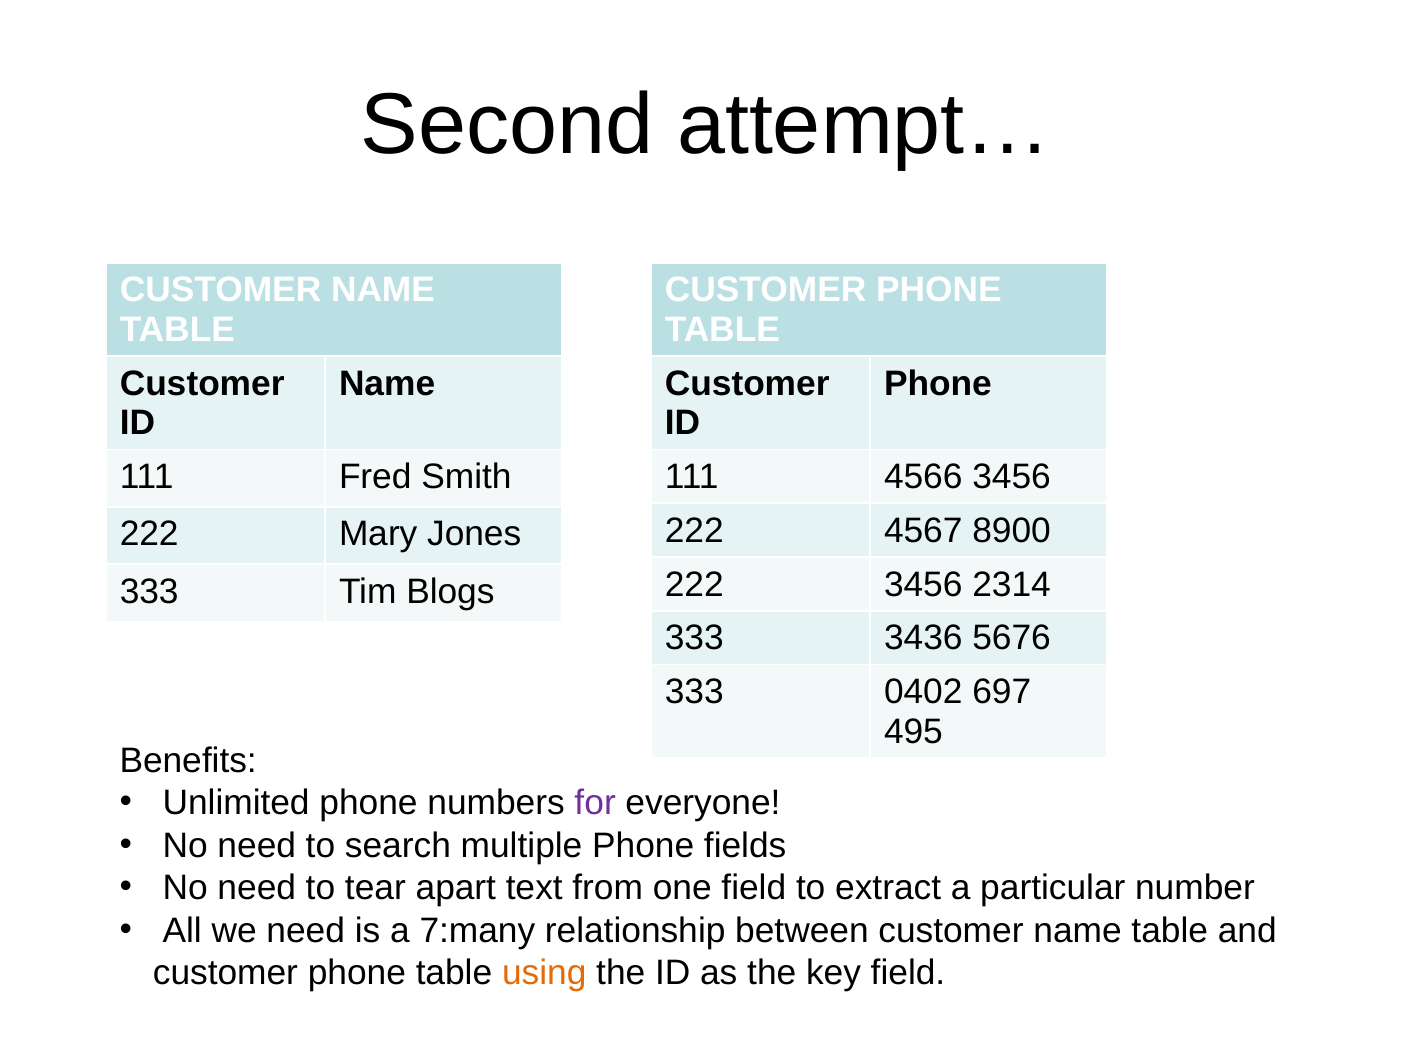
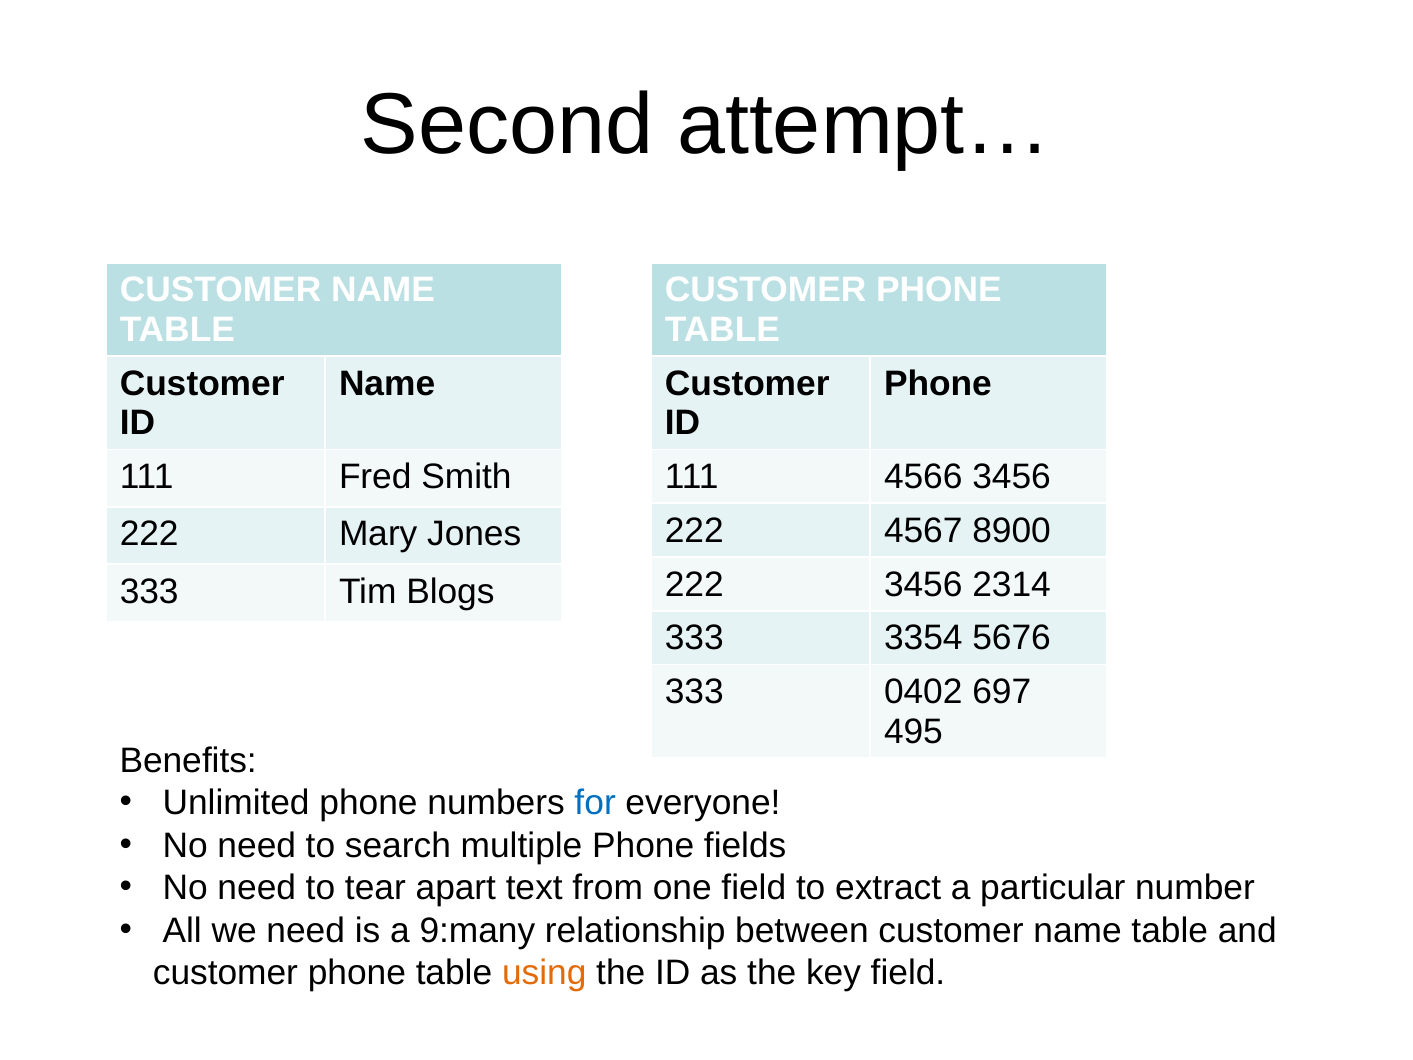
3436: 3436 -> 3354 (923, 638)
for colour: purple -> blue (595, 803)
7:many: 7:many -> 9:many (477, 930)
